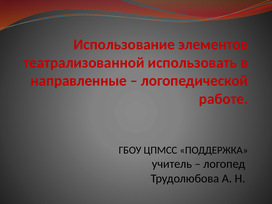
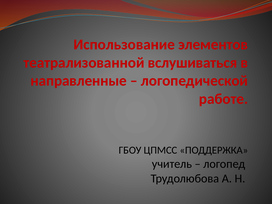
использовать: использовать -> вслушиваться (192, 63)
